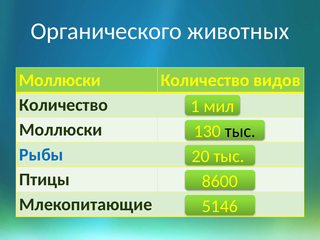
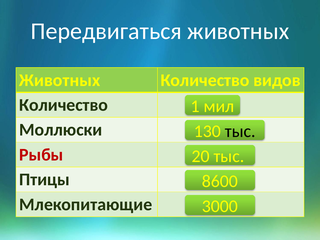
Органического: Органического -> Передвигаться (106, 31)
Моллюски: Моллюски -> Животных (60, 80)
Рыбы colour: blue -> red (41, 155)
5146: 5146 -> 3000 (220, 206)
